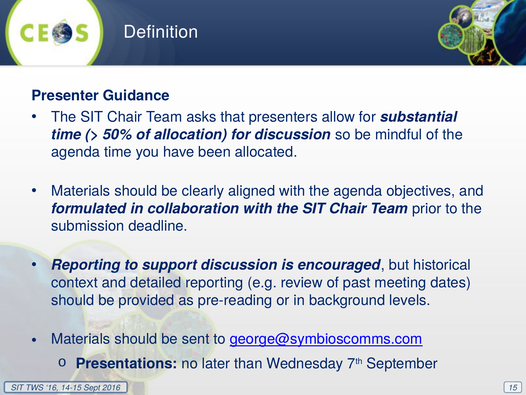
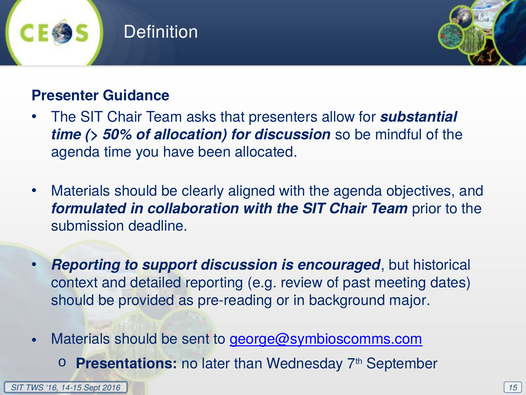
levels: levels -> major (410, 300)
